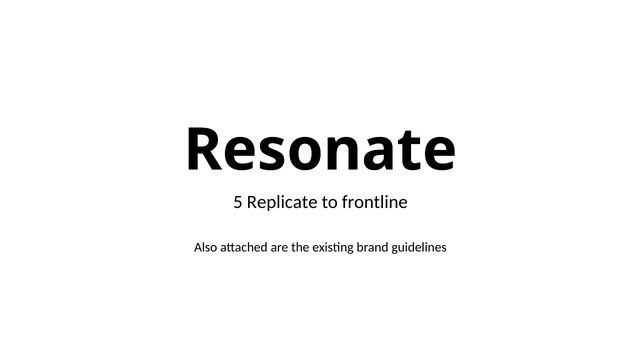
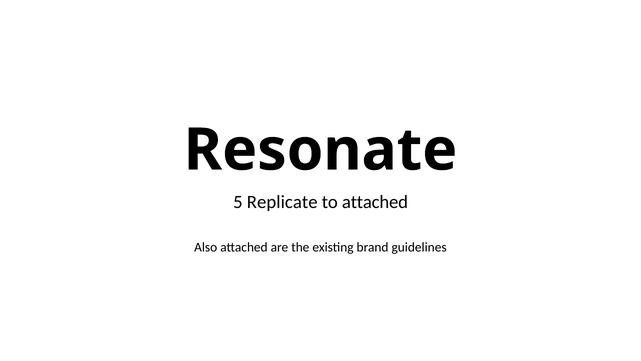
to frontline: frontline -> attached (375, 202)
